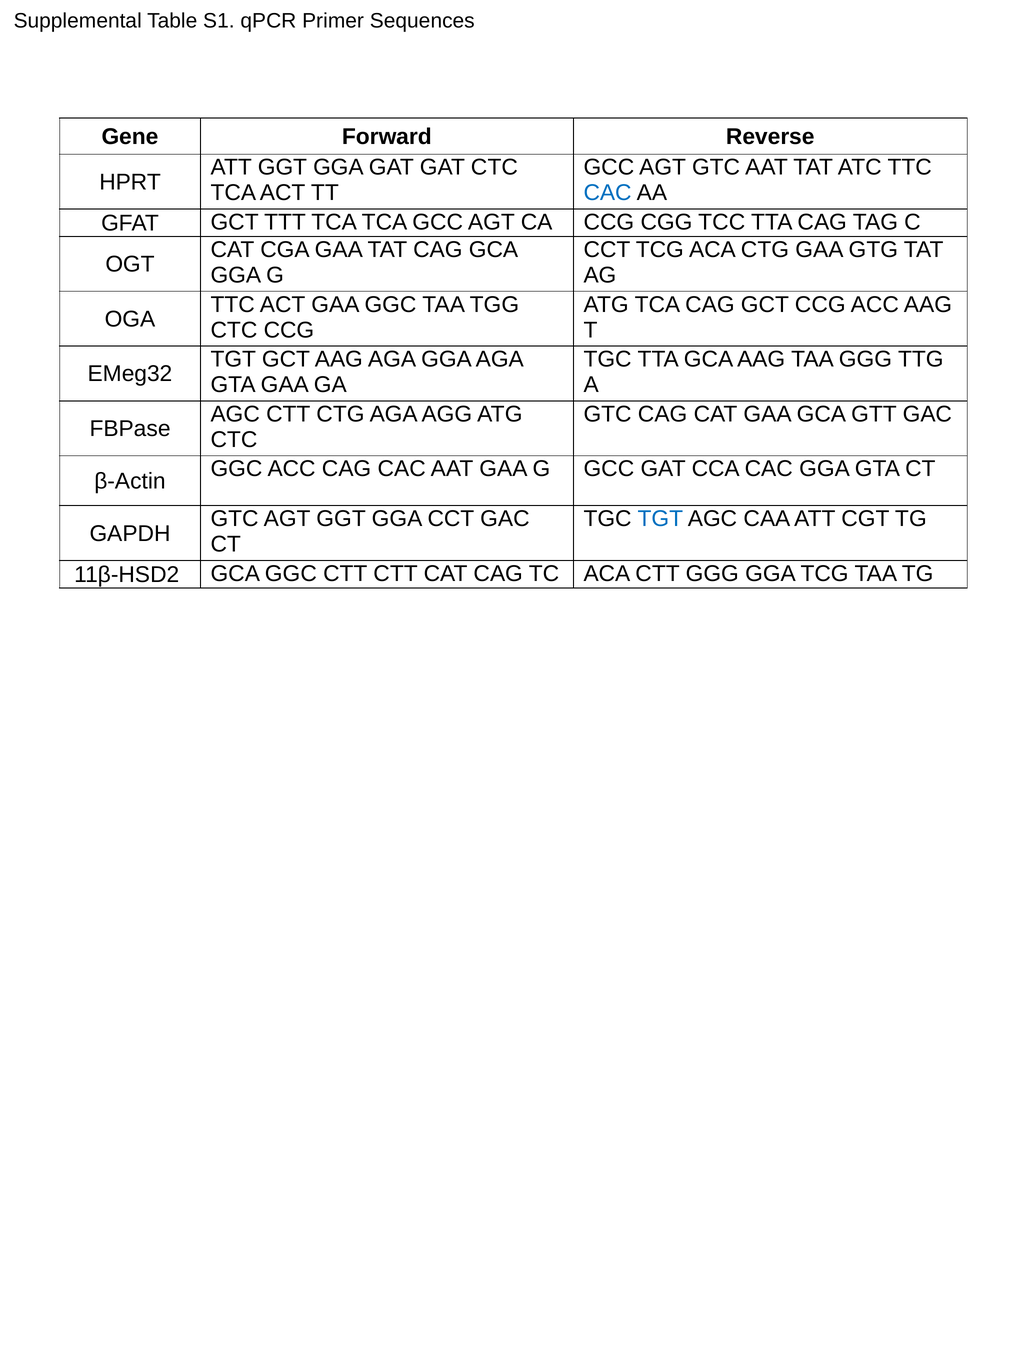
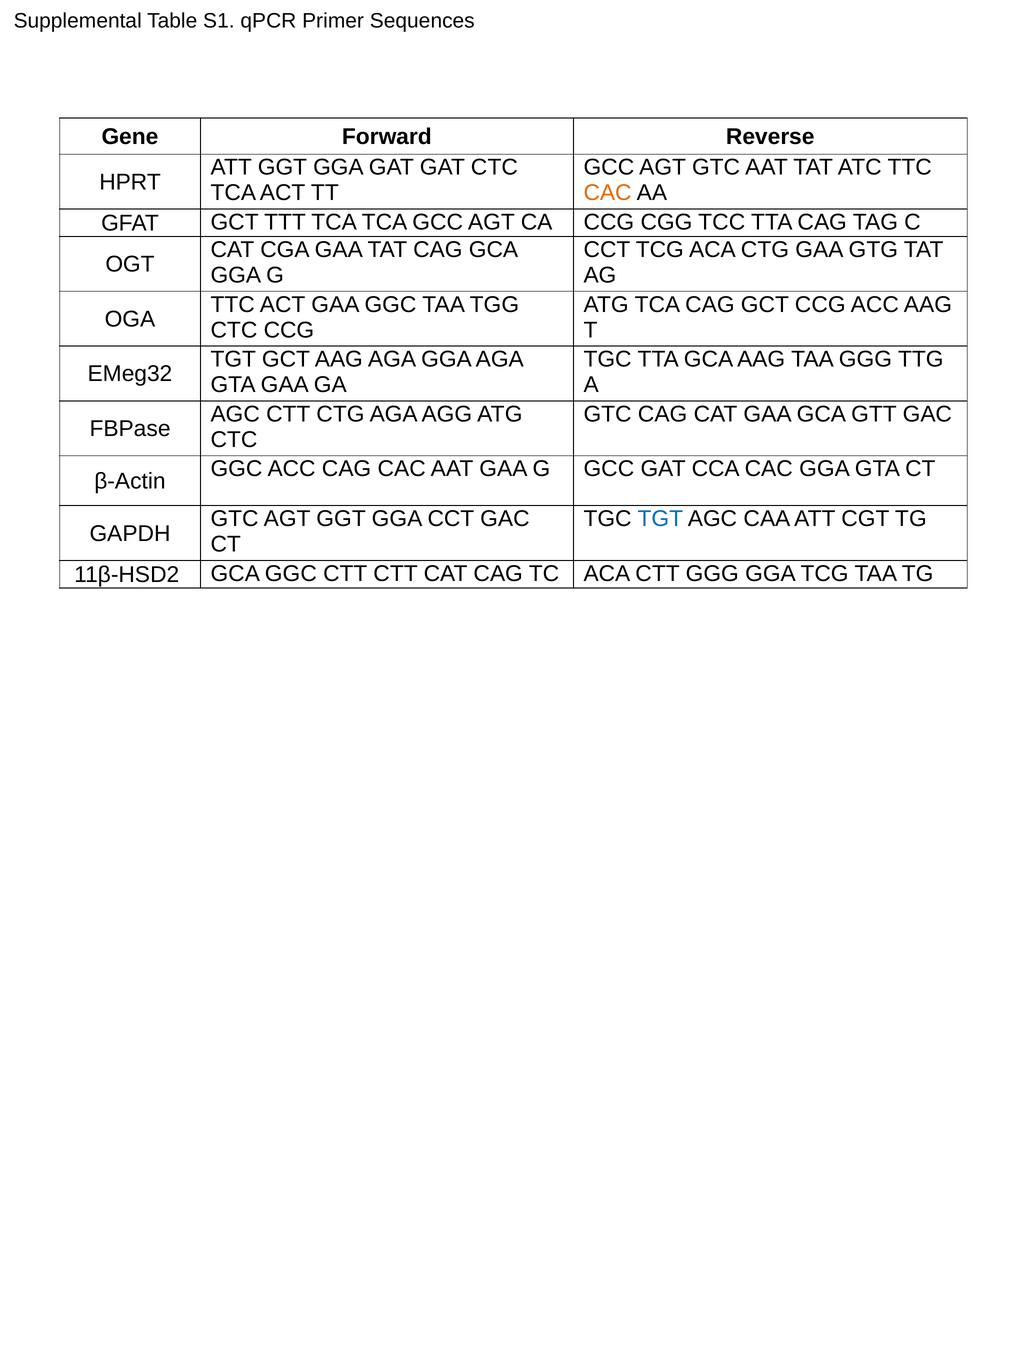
CAC colour: blue -> orange (608, 193)
